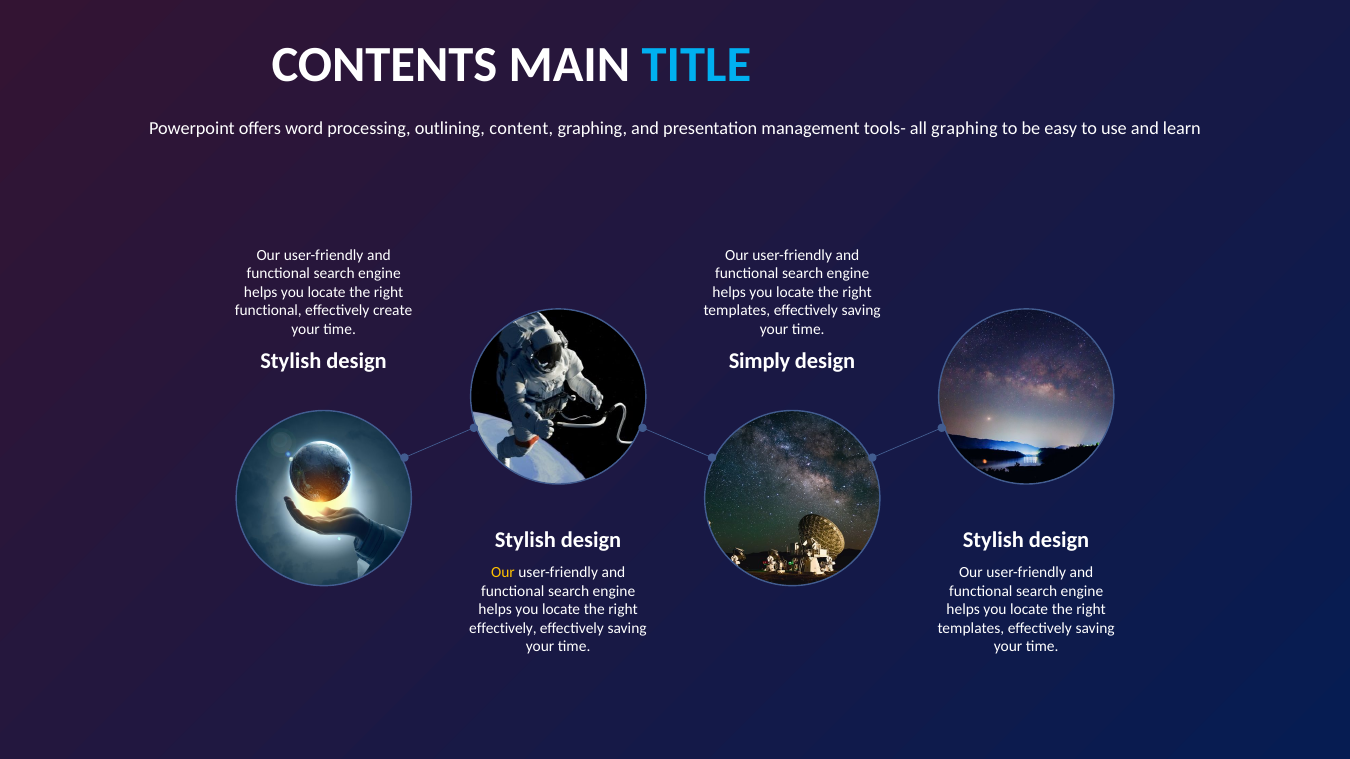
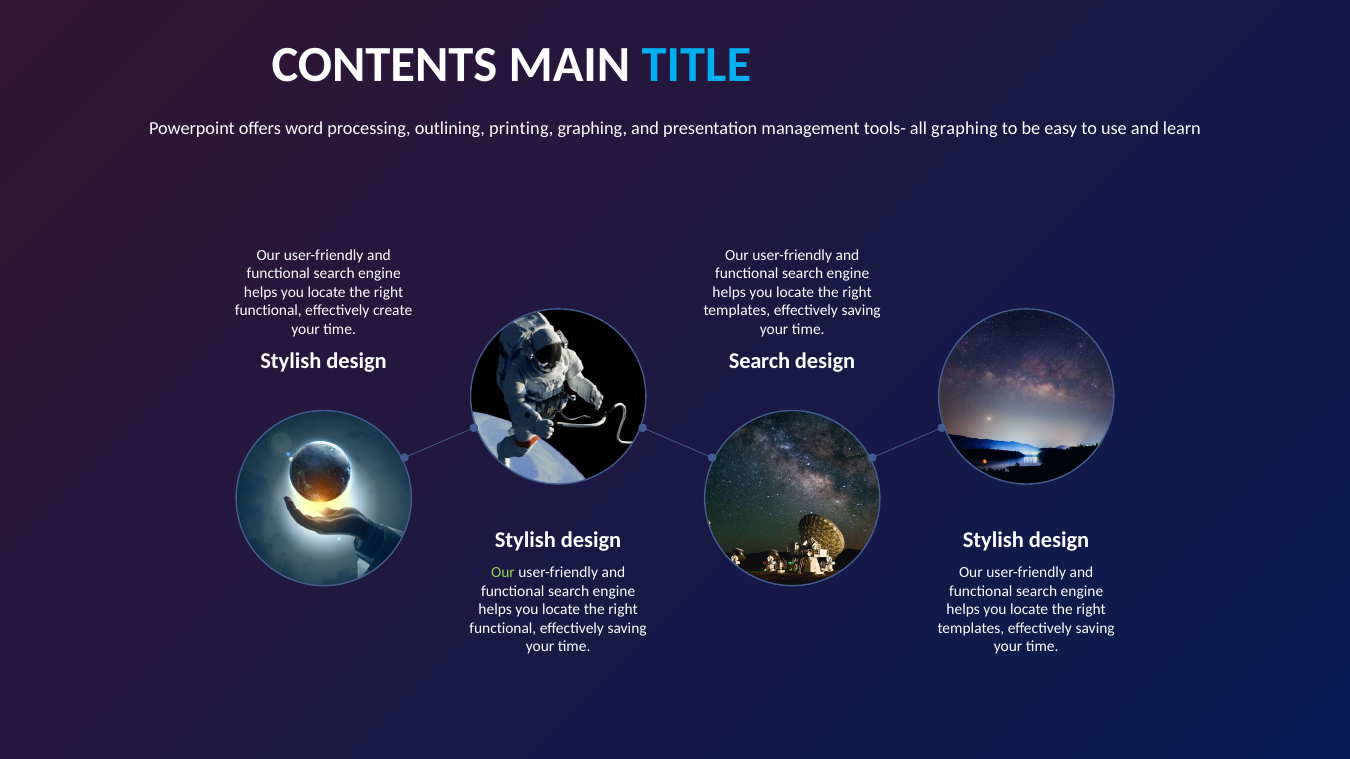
content: content -> printing (521, 128)
Simply: Simply -> Search (760, 361)
Our colour: yellow -> light green (503, 573)
effectively: effectively -> functional (503, 628)
